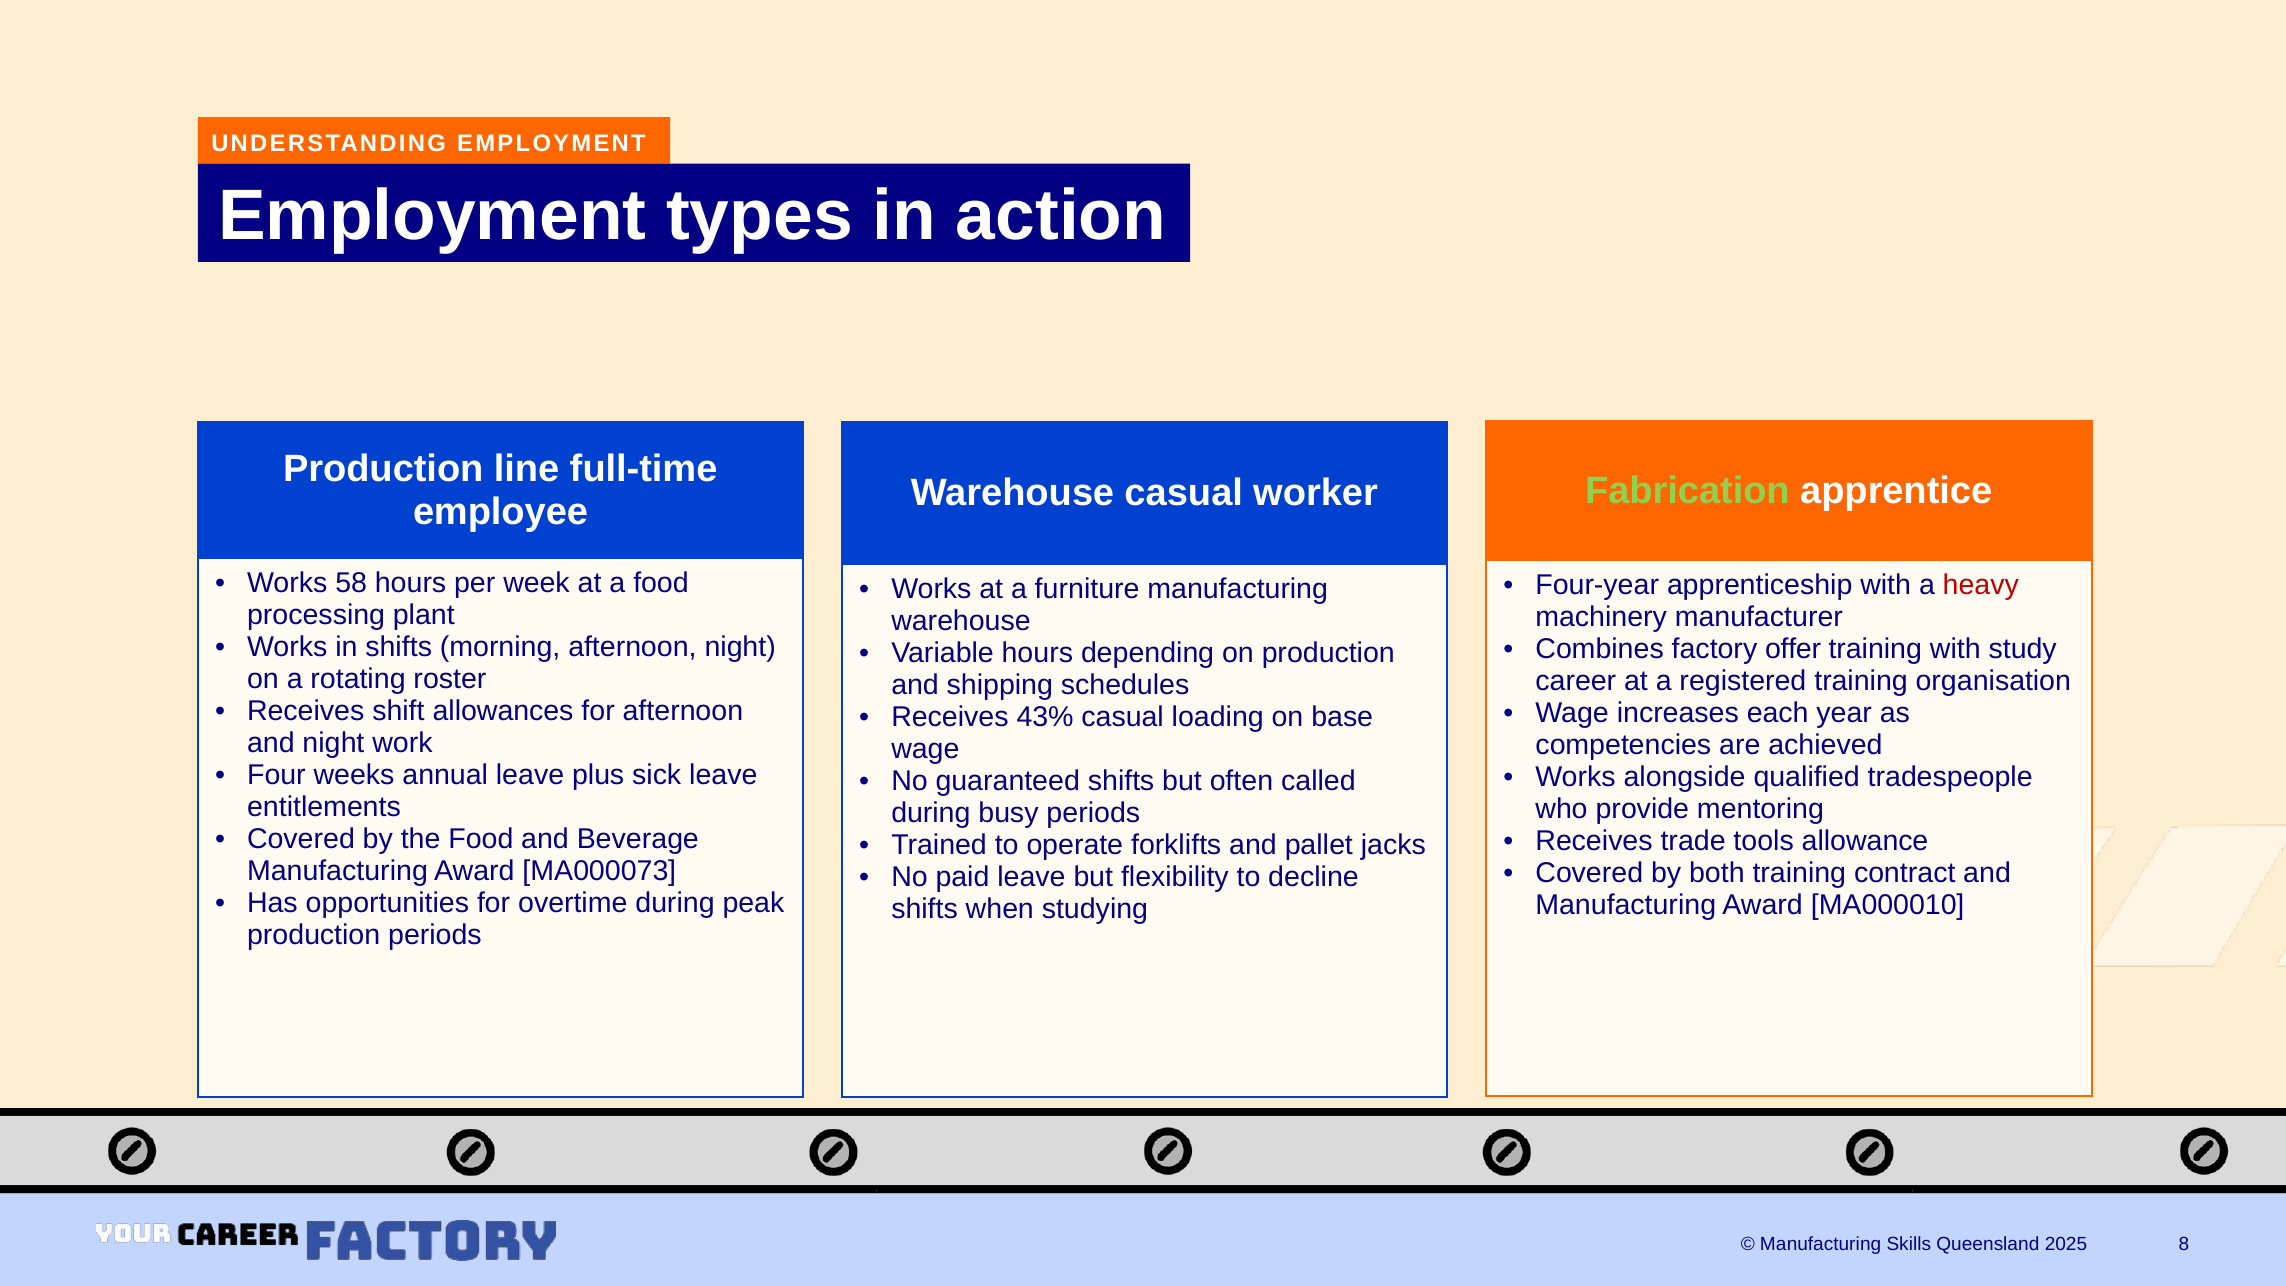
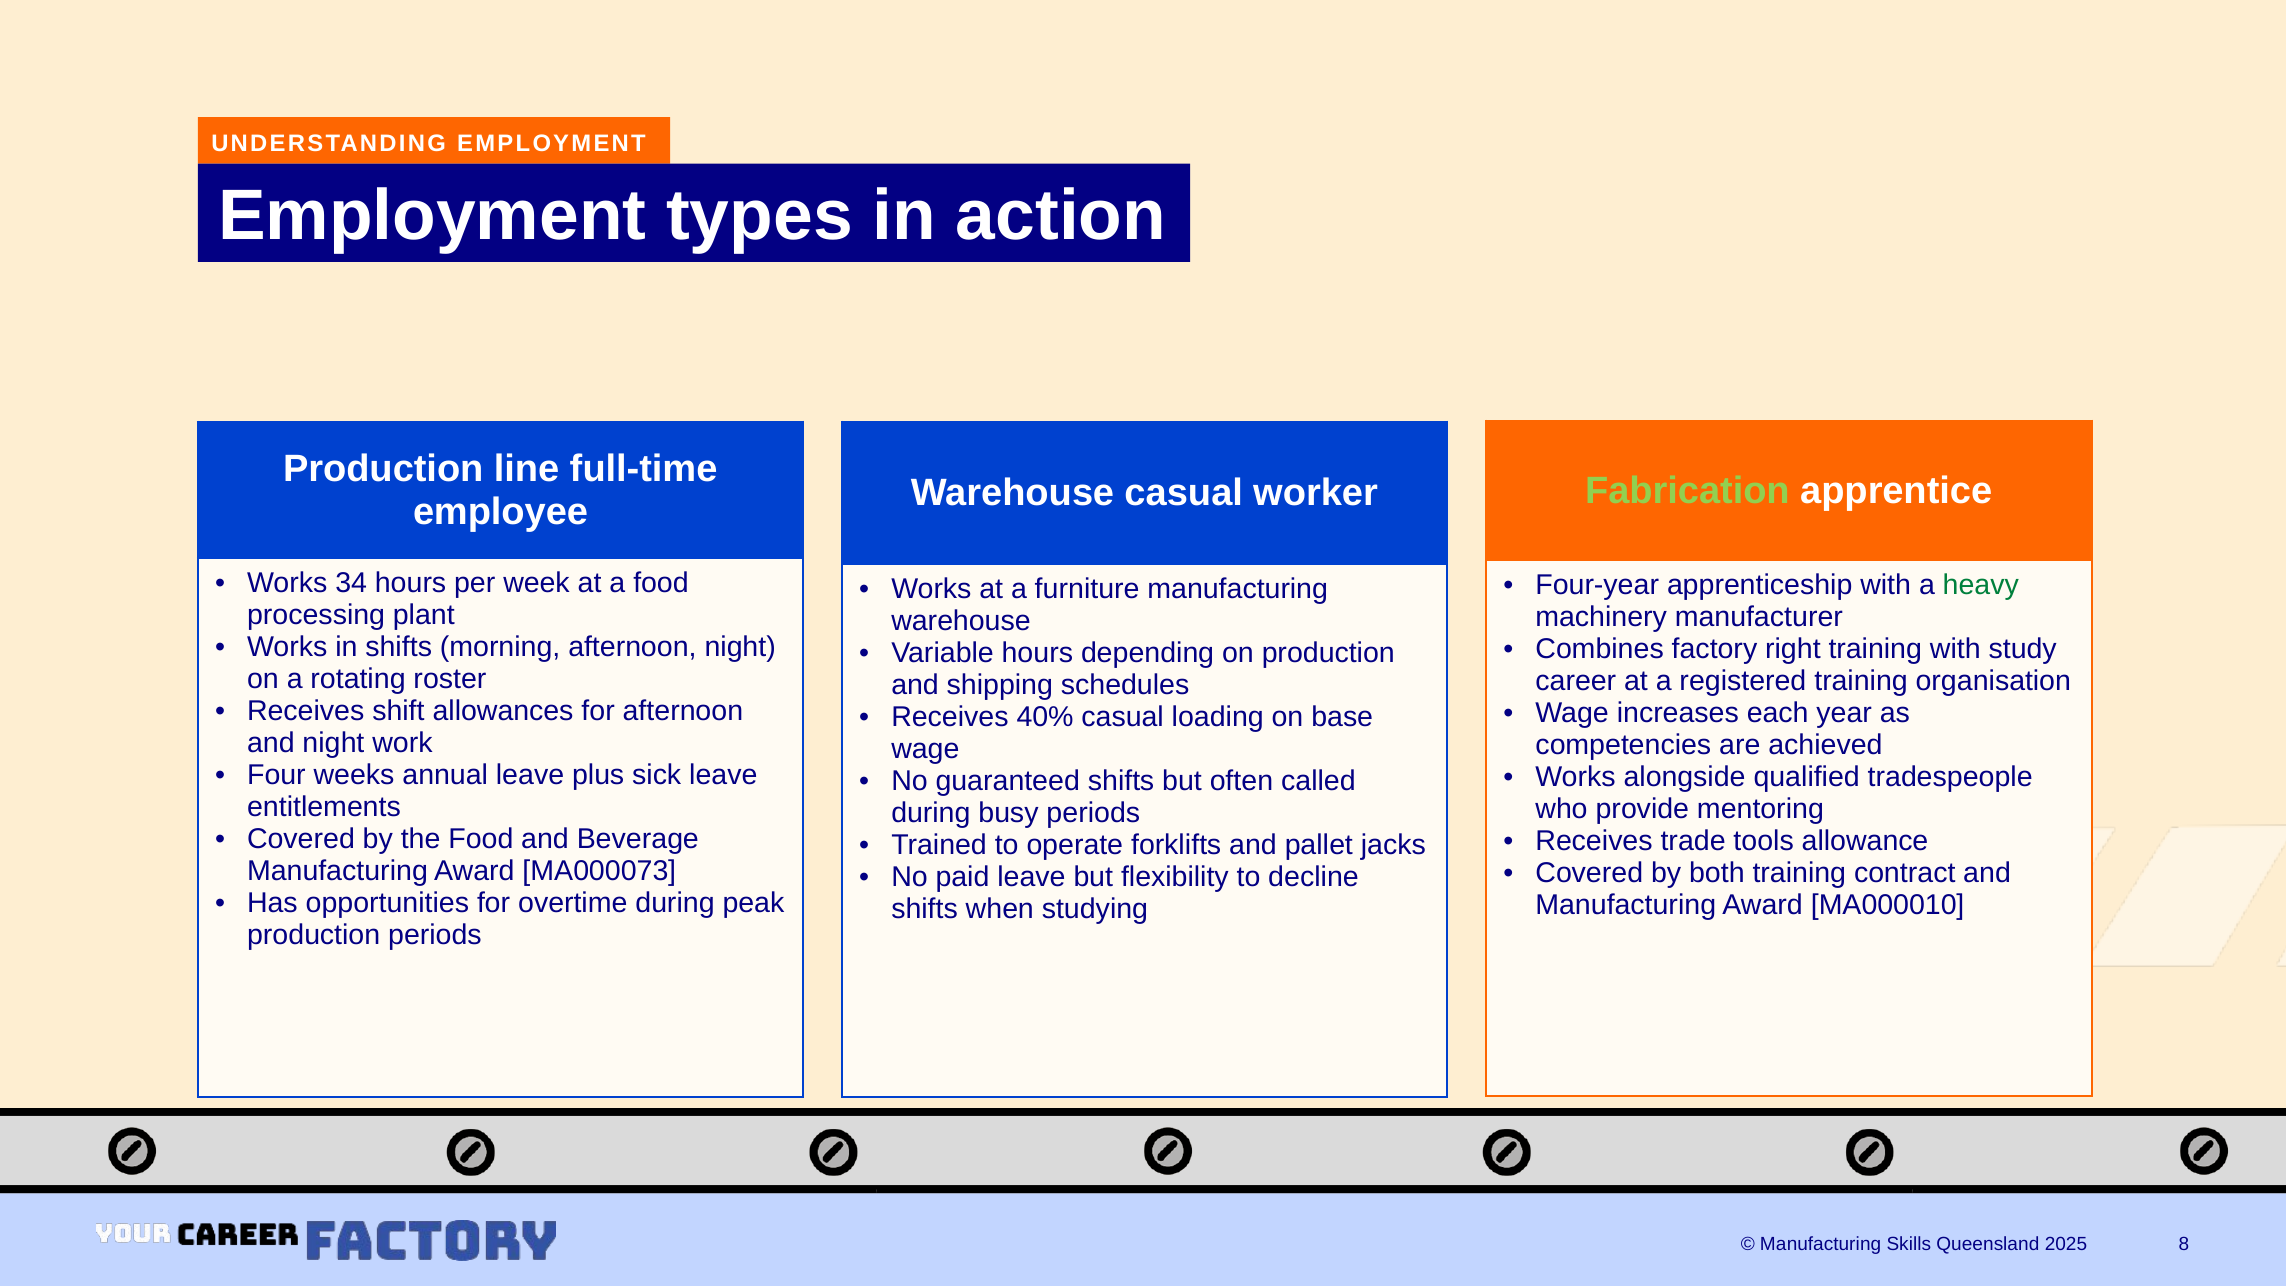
58: 58 -> 34 (351, 583)
heavy colour: red -> green (1981, 585)
offer: offer -> right (1793, 649)
43%: 43% -> 40% (1045, 717)
